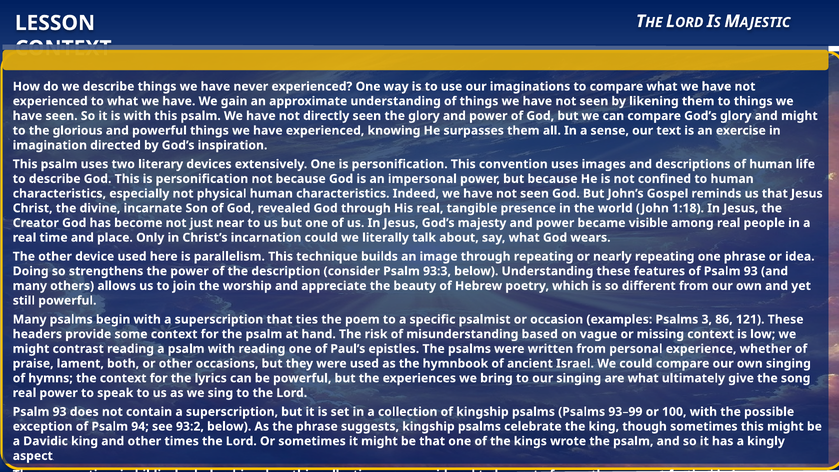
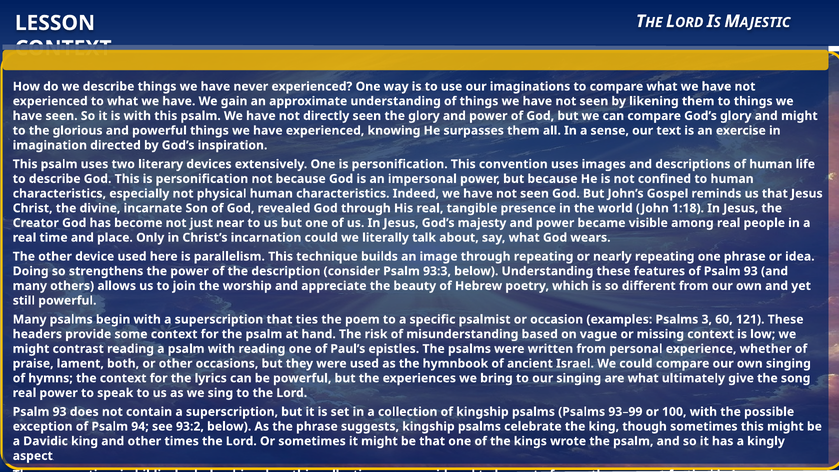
86: 86 -> 60 (724, 319)
